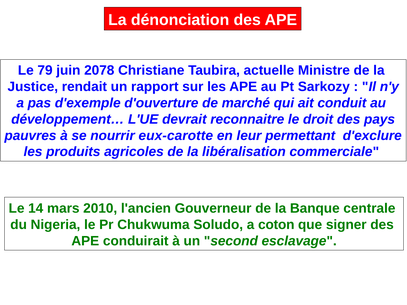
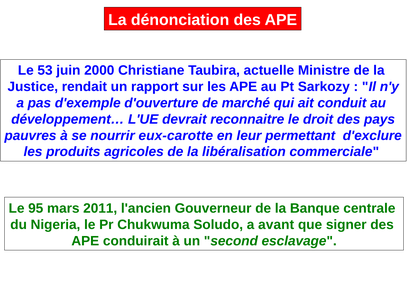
79: 79 -> 53 (45, 71)
2078: 2078 -> 2000 (99, 71)
14: 14 -> 95 (36, 209)
2010: 2010 -> 2011 (100, 209)
coton: coton -> avant (276, 225)
